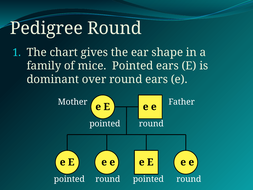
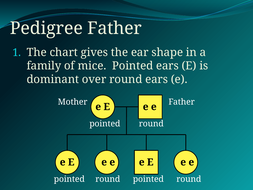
Pedigree Round: Round -> Father (115, 28)
